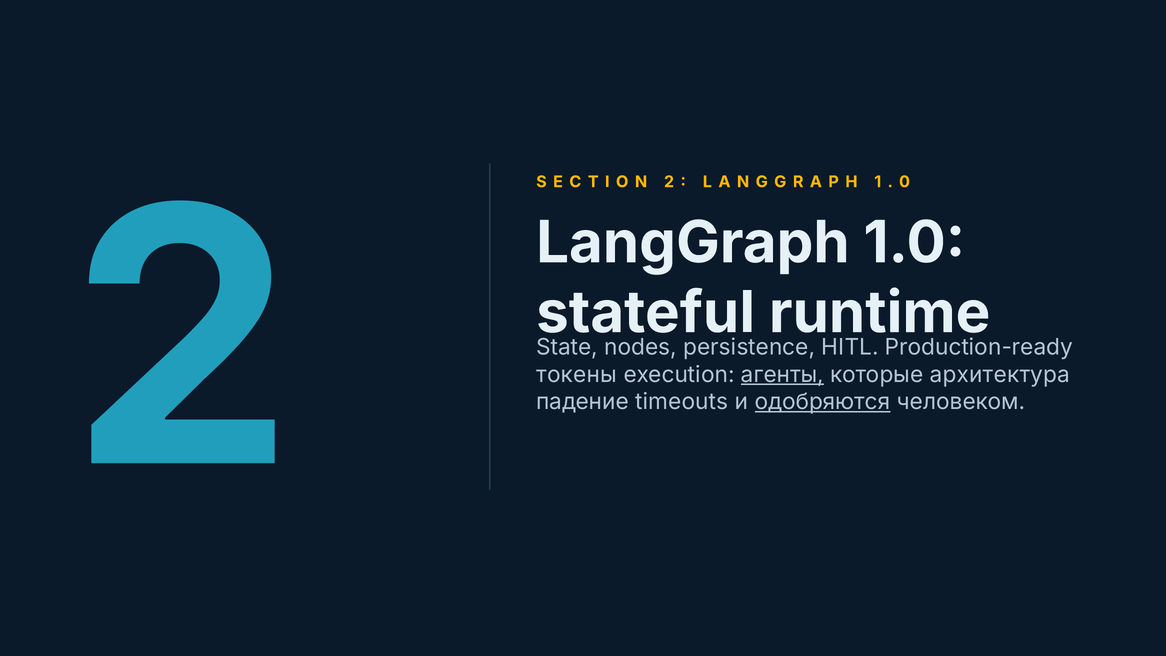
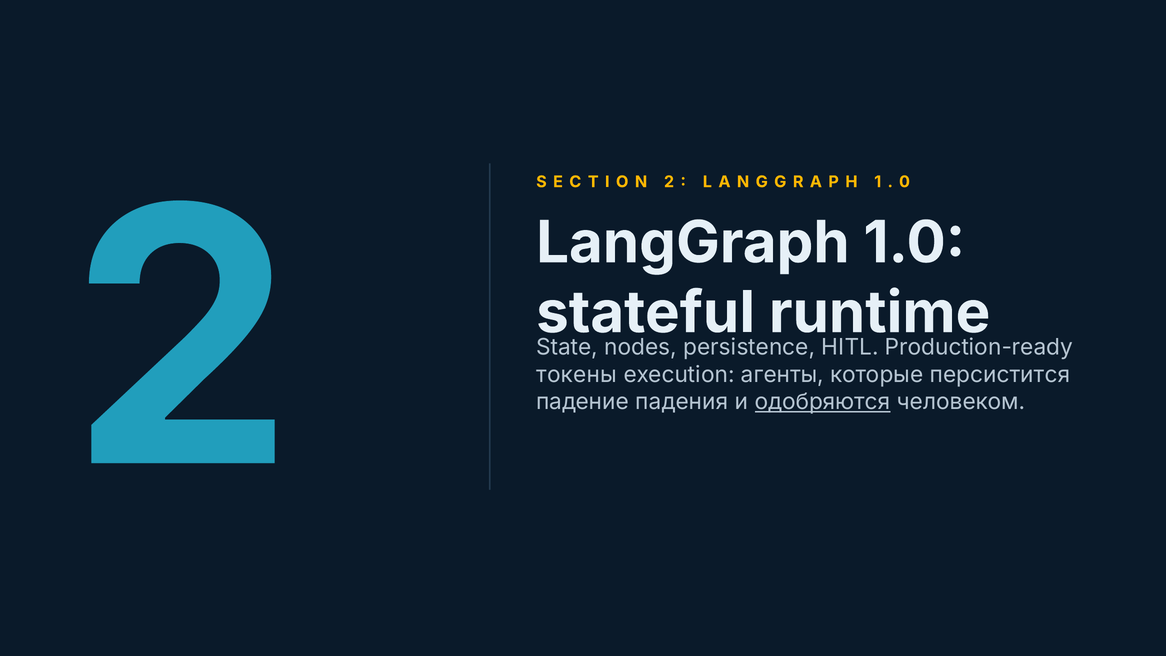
агенты underline: present -> none (782, 375)
архитектура: архитектура -> персистится (1000, 375)
timeouts: timeouts -> падения (682, 402)
